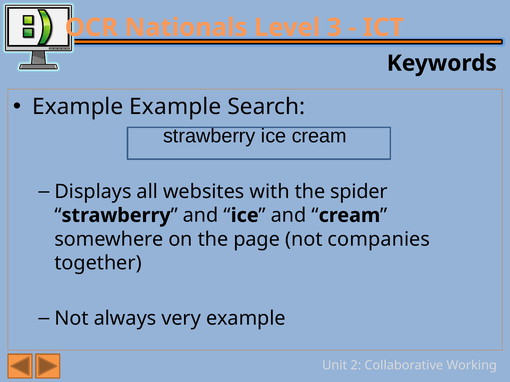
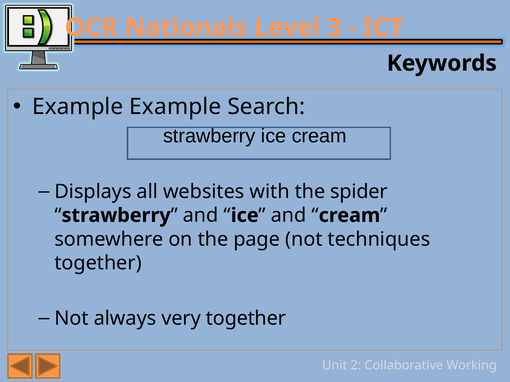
companies: companies -> techniques (379, 239)
very example: example -> together (246, 319)
